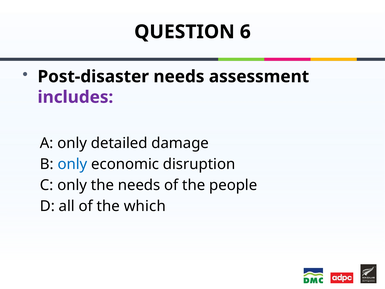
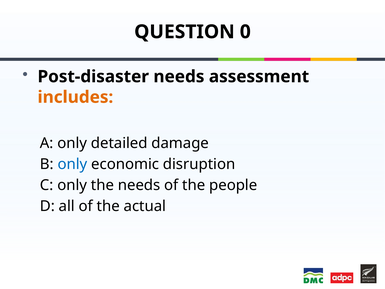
6: 6 -> 0 (245, 32)
includes colour: purple -> orange (75, 97)
which: which -> actual (145, 206)
